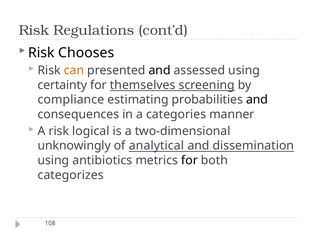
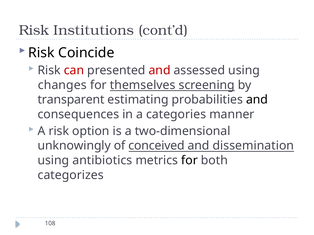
Regulations: Regulations -> Institutions (94, 30)
Chooses: Chooses -> Coincide (86, 53)
can colour: orange -> red (74, 71)
and colour: black -> red (160, 71)
certainty: certainty -> changes (62, 85)
compliance: compliance -> transparent (71, 100)
logical: logical -> option (91, 131)
analytical: analytical -> conceived (157, 146)
